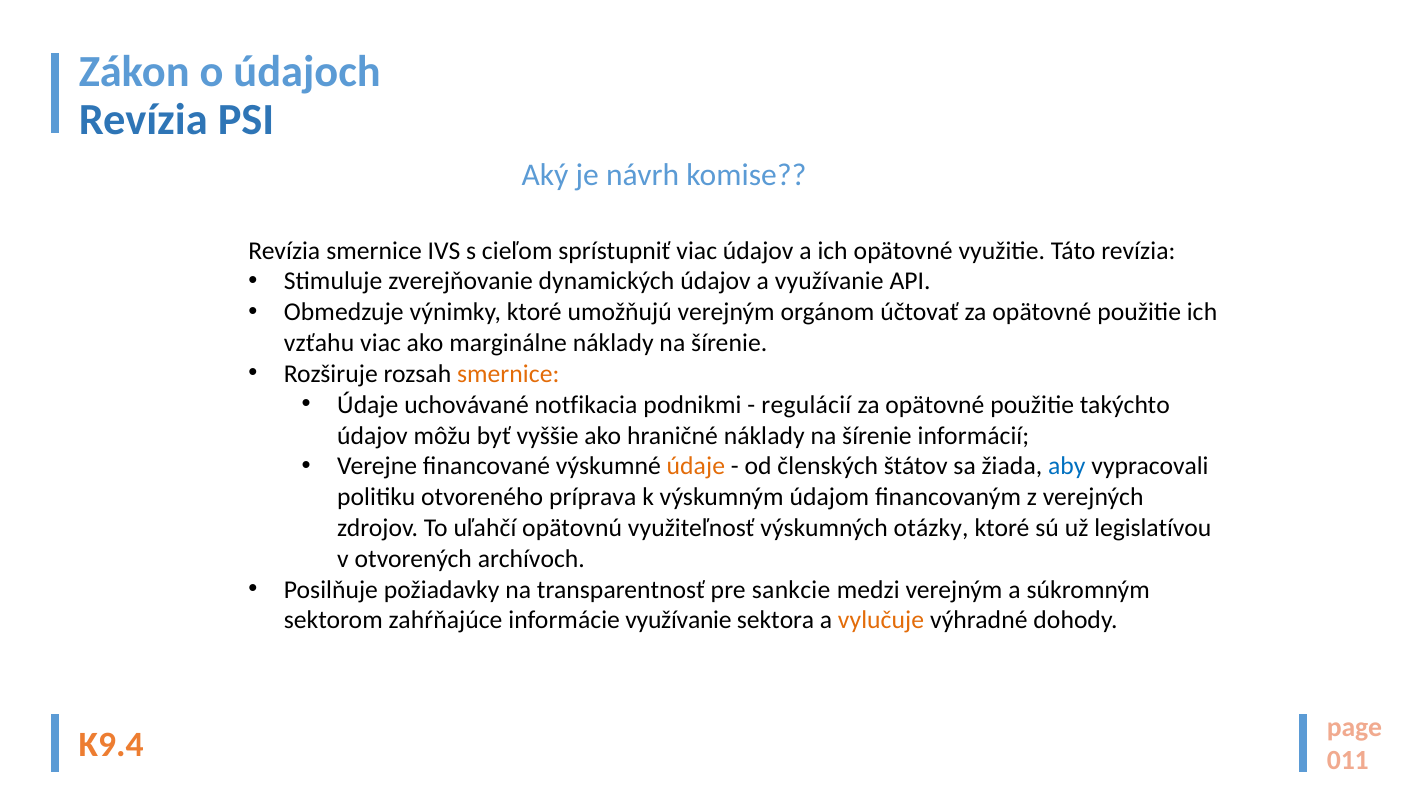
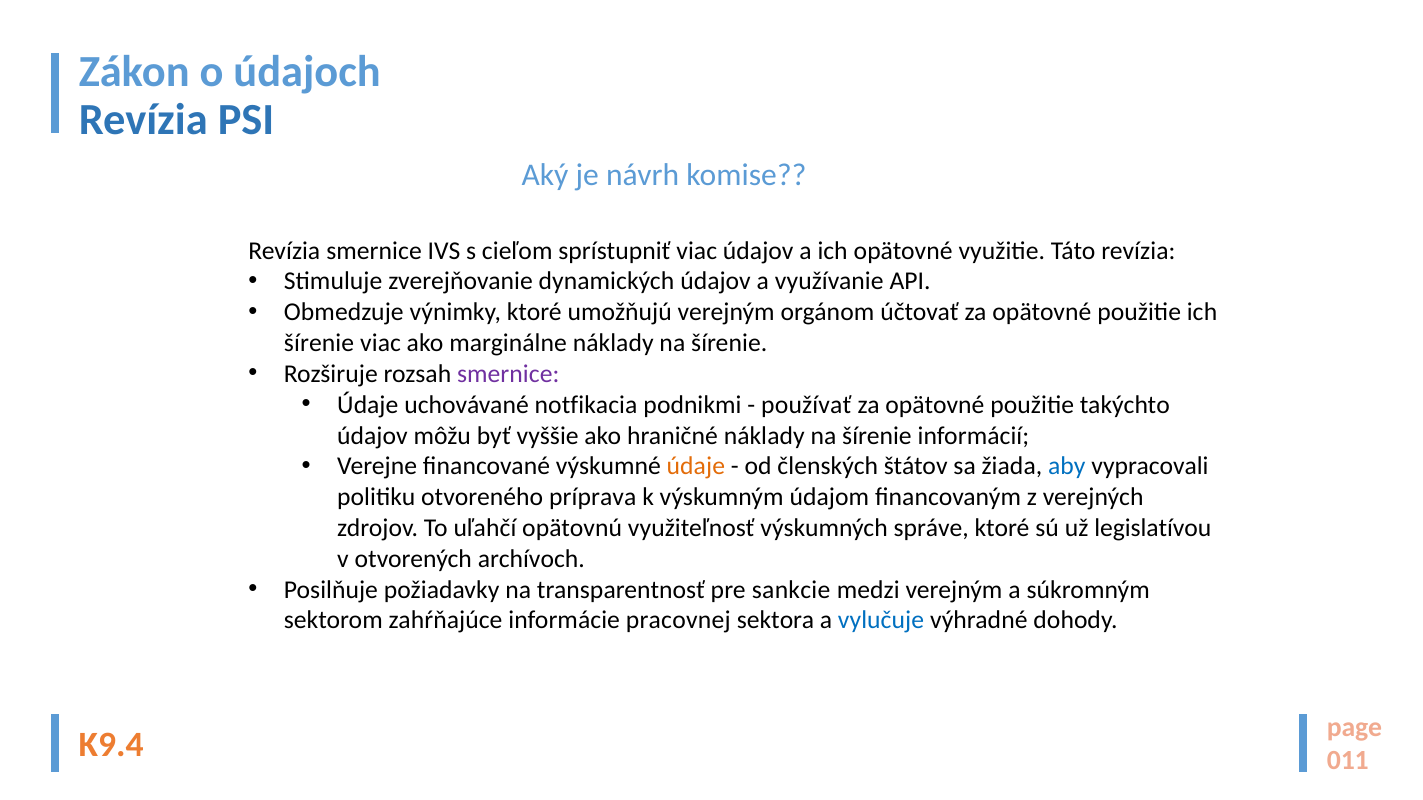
vzťahu: vzťahu -> šírenie (319, 343)
smernice colour: orange -> purple (508, 374)
regulácií: regulácií -> používať (806, 405)
otázky: otázky -> správe (931, 528)
informácie využívanie: využívanie -> pracovnej (678, 621)
vylučuje colour: orange -> blue (881, 621)
